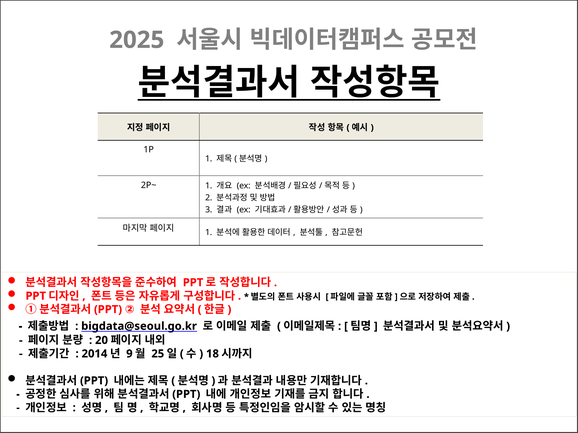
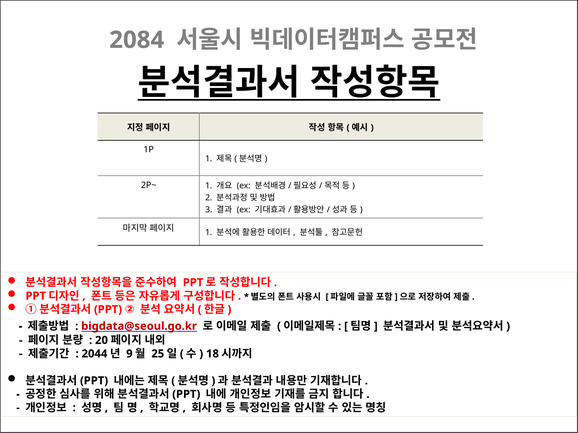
2025: 2025 -> 2084 (137, 40)
bigdata@seoul.go.kr colour: black -> red (139, 327)
2014: 2014 -> 2044 (94, 354)
